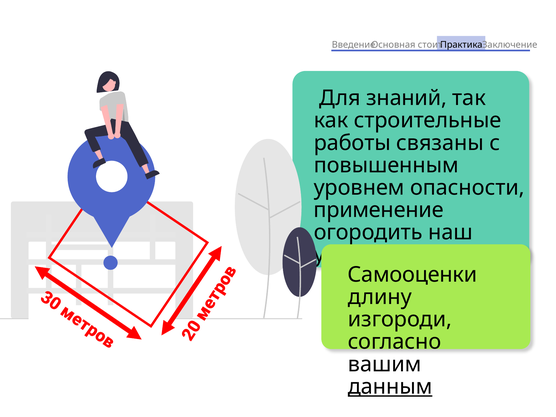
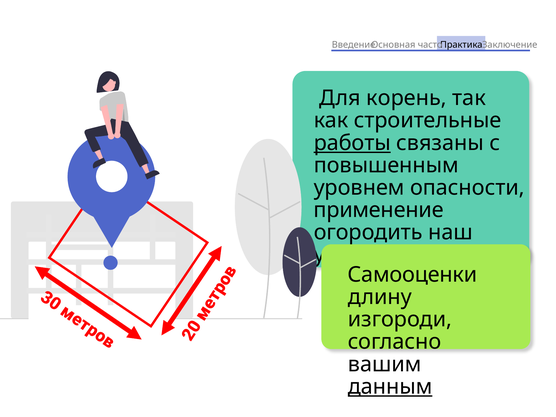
стоит: стоит -> часто (430, 45)
знаний: знаний -> корень (407, 98)
работы underline: none -> present (352, 143)
